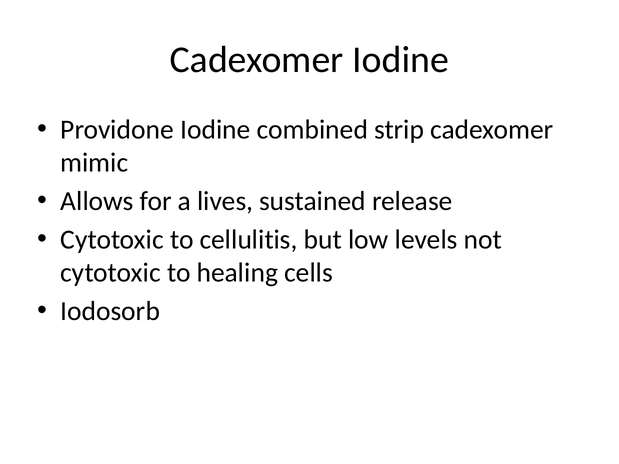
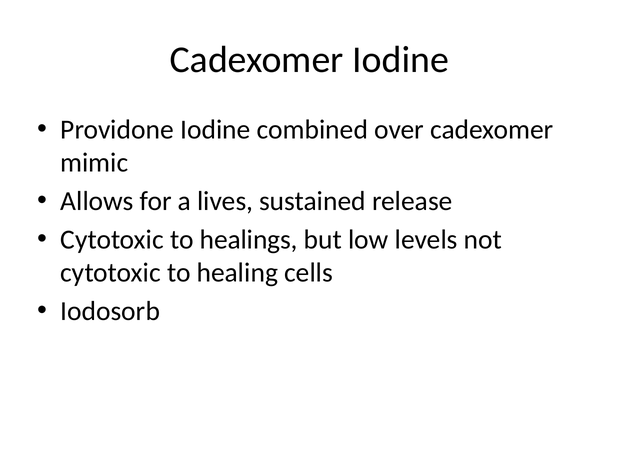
strip: strip -> over (399, 130)
cellulitis: cellulitis -> healings (249, 240)
